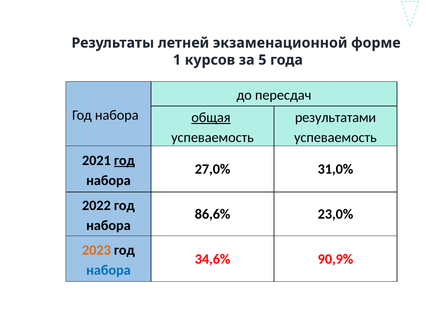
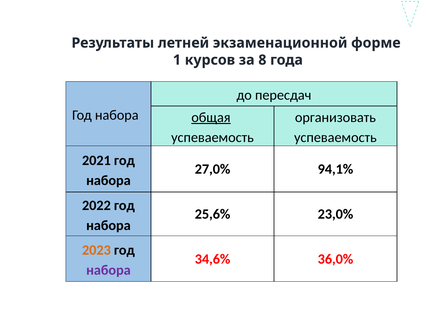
5: 5 -> 8 (262, 60)
результатами: результатами -> организовать (335, 117)
год underline: present -> none (124, 160)
31,0%: 31,0% -> 94,1% (335, 169)
86,6%: 86,6% -> 25,6% (213, 214)
90,9%: 90,9% -> 36,0% (335, 259)
набора colour: blue -> purple (108, 270)
